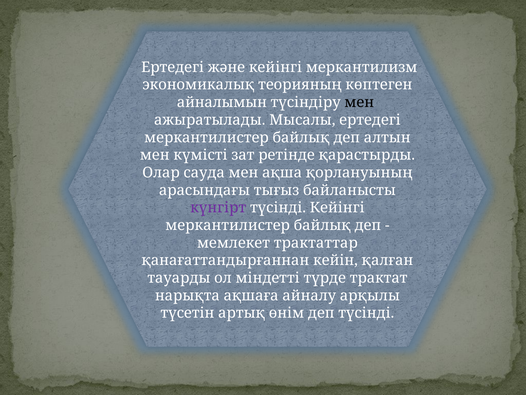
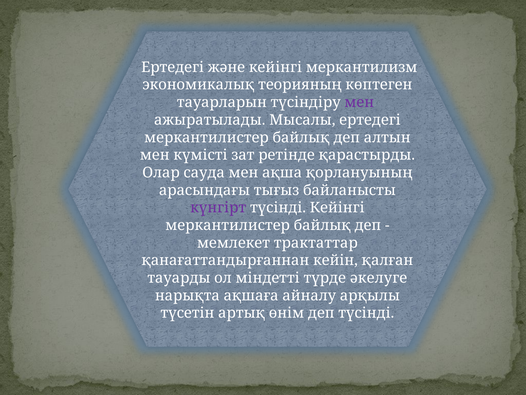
айналымын: айналымын -> тауарларын (222, 102)
мен colour: black -> purple (359, 102)
трактат: трактат -> әкелуге (379, 278)
